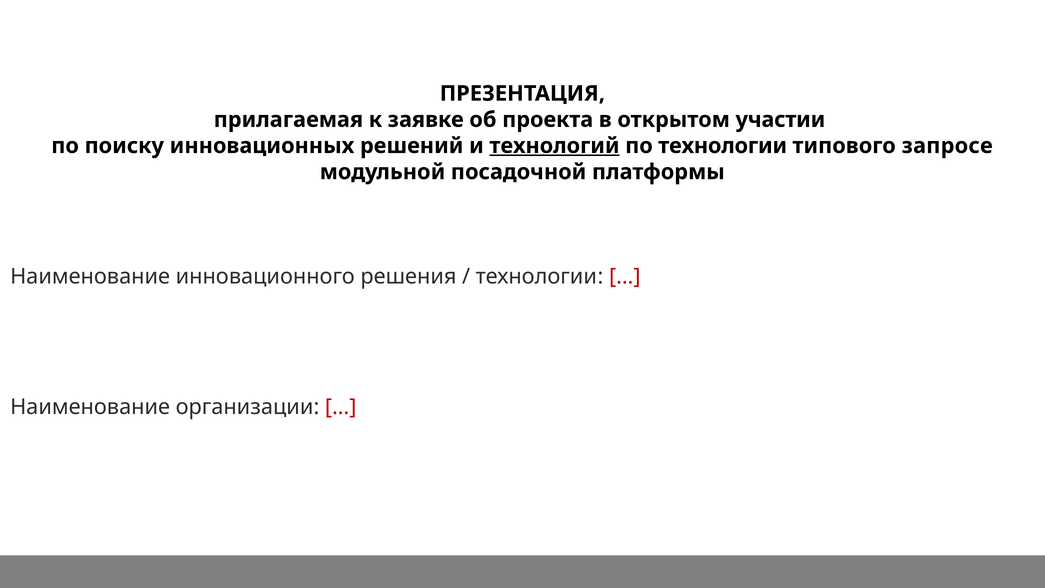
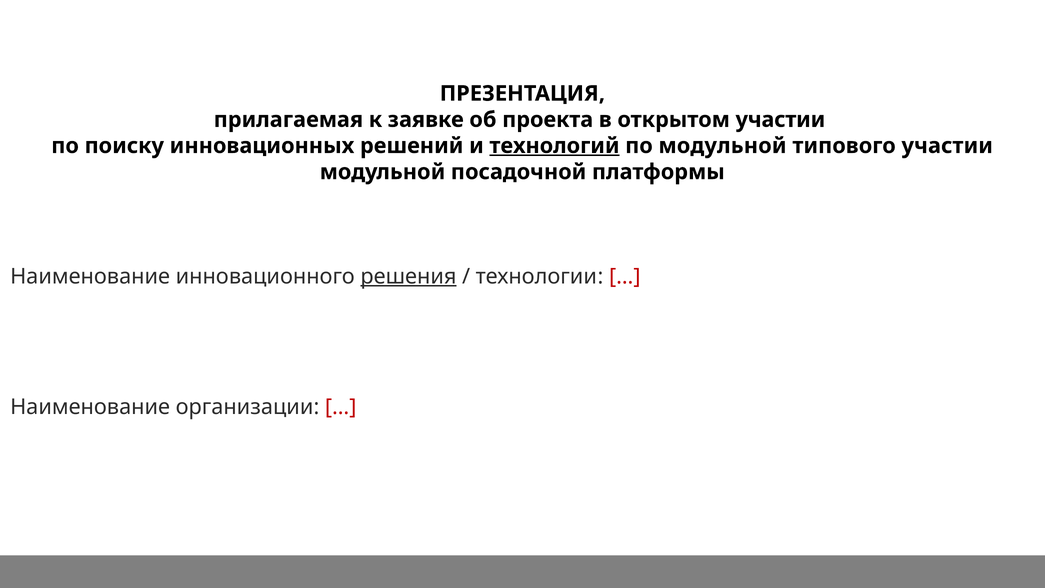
по технологии: технологии -> модульной (722, 146)
типового запросе: запросе -> участии (947, 146)
решения underline: none -> present (408, 276)
